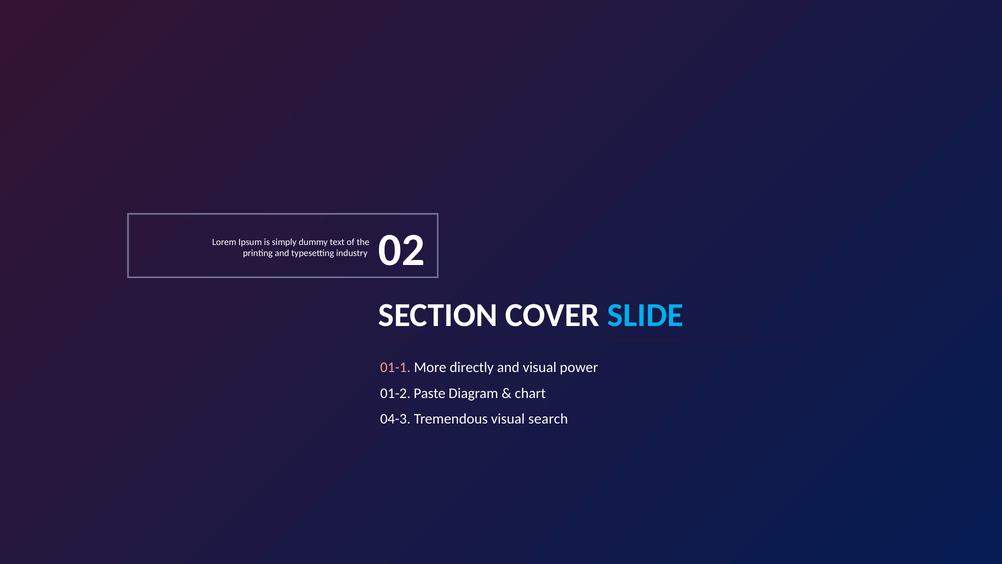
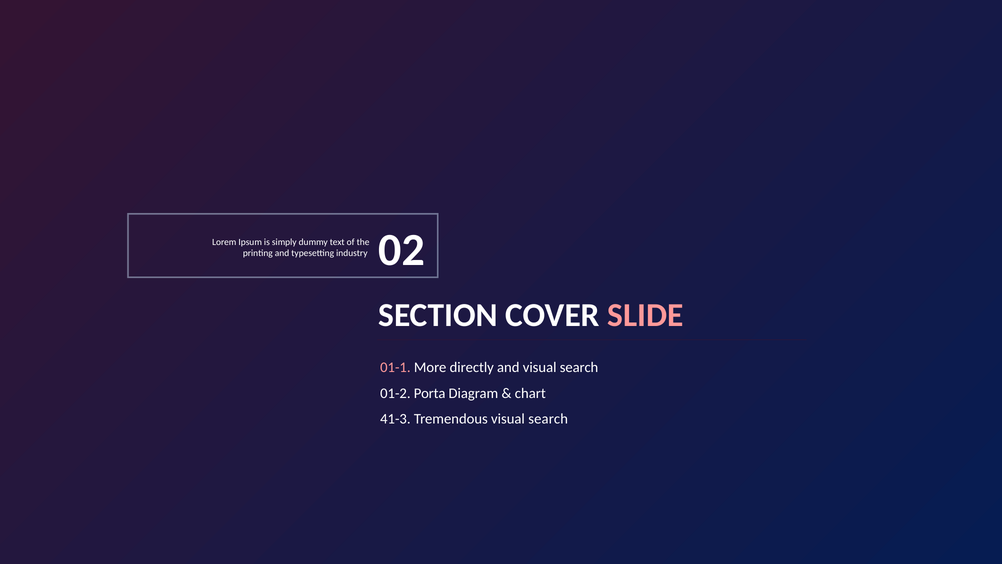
SLIDE colour: light blue -> pink (645, 315)
and visual power: power -> search (579, 367)
Paste: Paste -> Porta (430, 393)
04-3: 04-3 -> 41-3 (395, 419)
